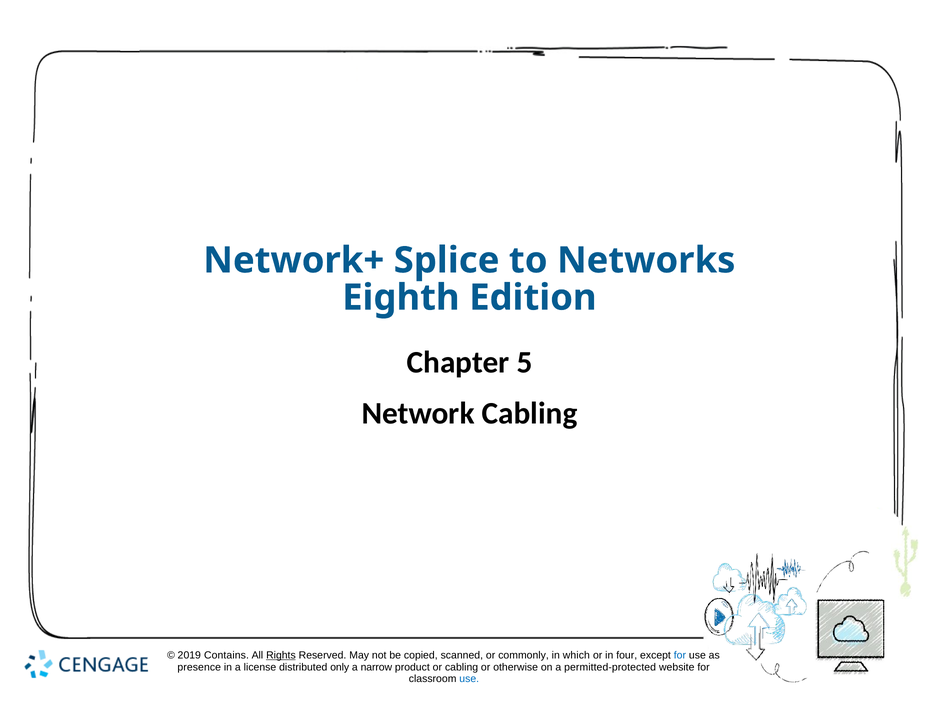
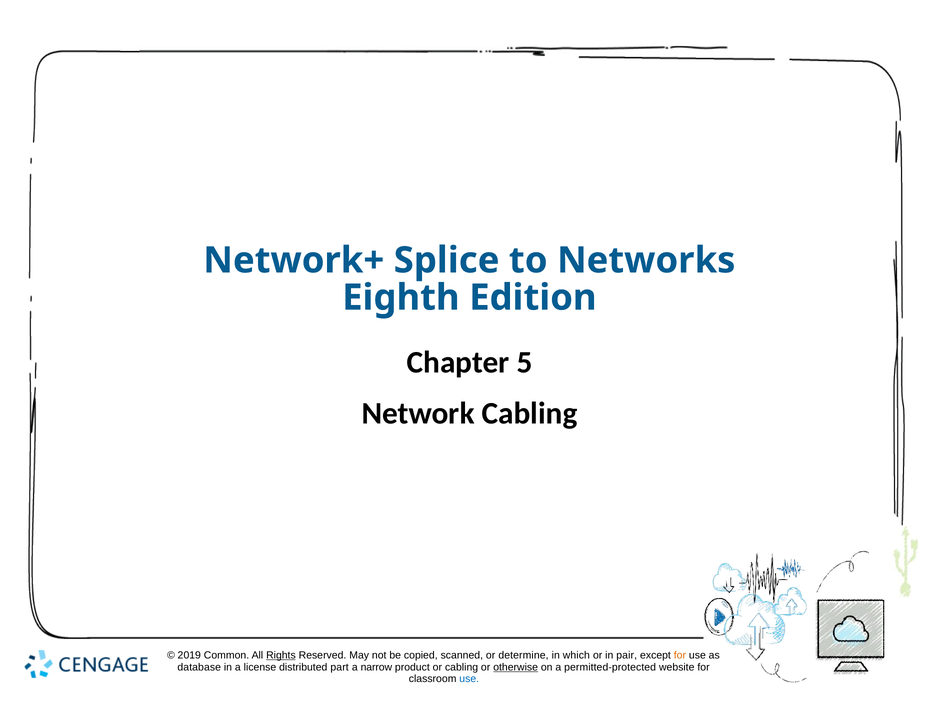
Contains: Contains -> Common (227, 656)
commonly: commonly -> determine (523, 656)
four: four -> pair (627, 656)
for colour: blue -> orange (680, 656)
presence: presence -> database (199, 667)
only: only -> part (340, 667)
otherwise underline: none -> present (516, 667)
